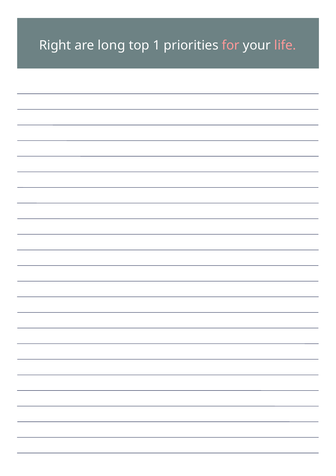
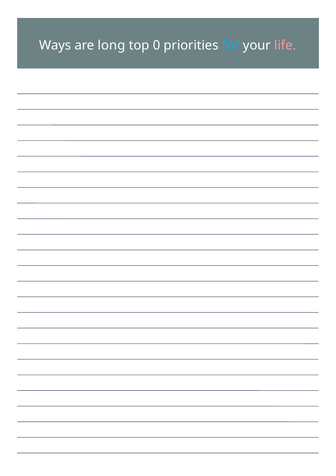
Right: Right -> Ways (55, 45)
1: 1 -> 0 (157, 45)
for colour: pink -> light blue (231, 45)
